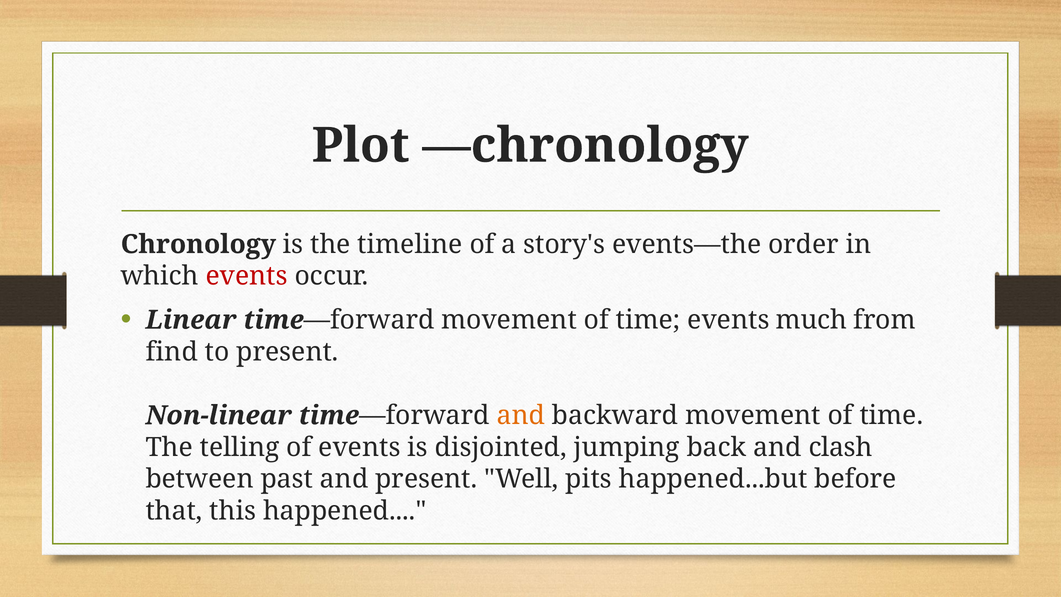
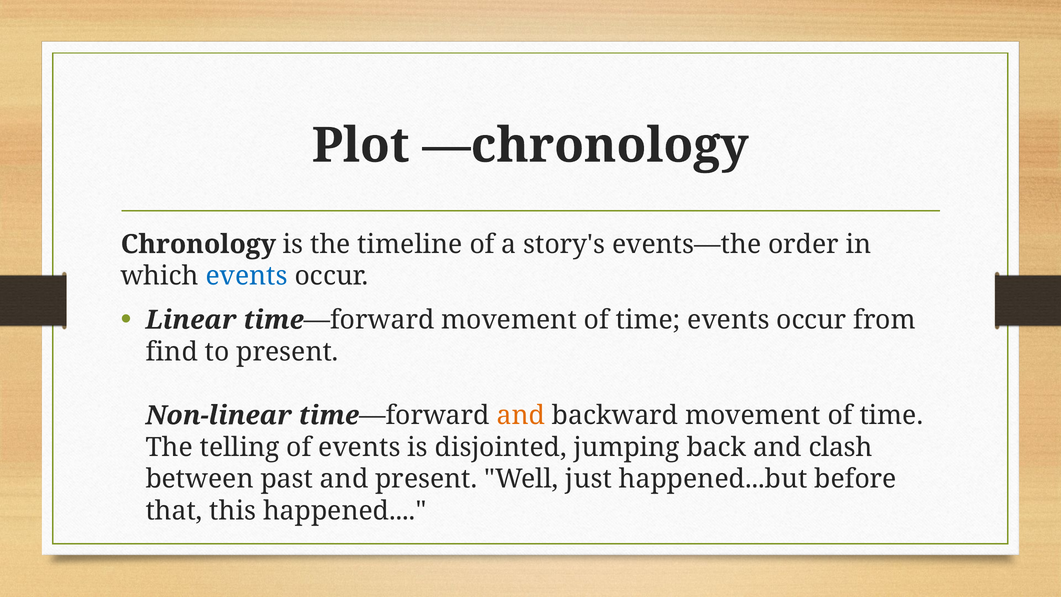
events colour: red -> blue (247, 276)
time events much: much -> occur (811, 320)
pits: pits -> just (589, 479)
